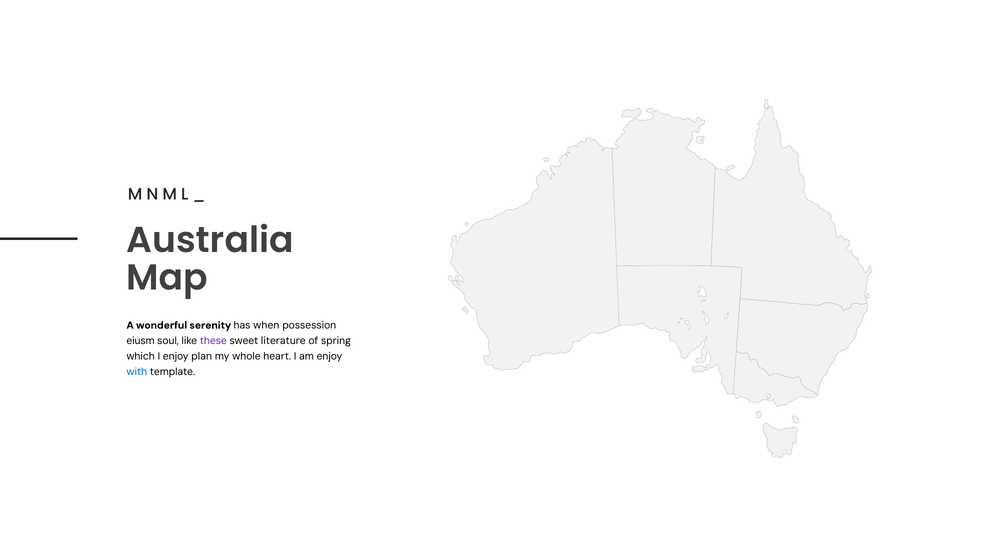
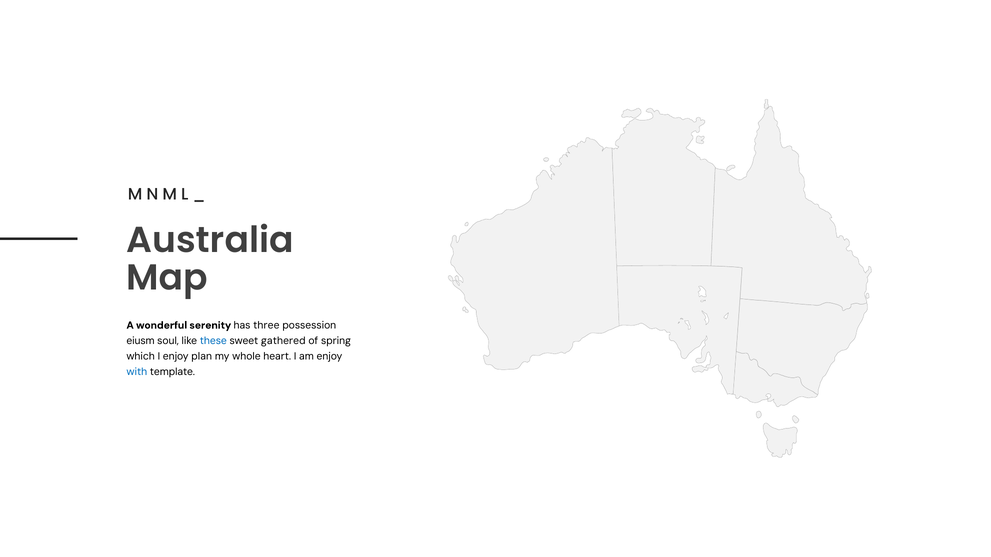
when: when -> three (266, 325)
these colour: purple -> blue (213, 341)
literature: literature -> gathered (283, 341)
